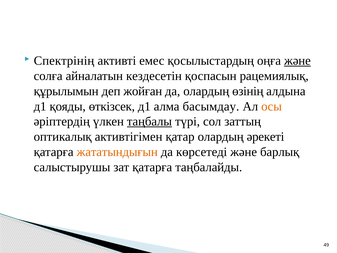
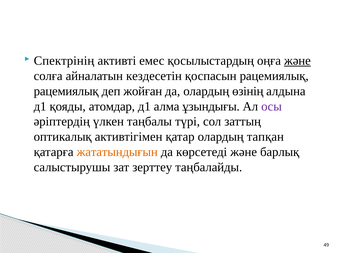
құрылымын: құрылымын -> рацемиялық (66, 91)
өткізсек: өткізсек -> атомдар (112, 106)
басымдау: басымдау -> ұзындығы (211, 106)
осы colour: orange -> purple (272, 106)
таңбалы underline: present -> none (149, 121)
әрекеті: әрекеті -> тапқан (265, 137)
зат қатарға: қатарға -> зерттеу (152, 167)
